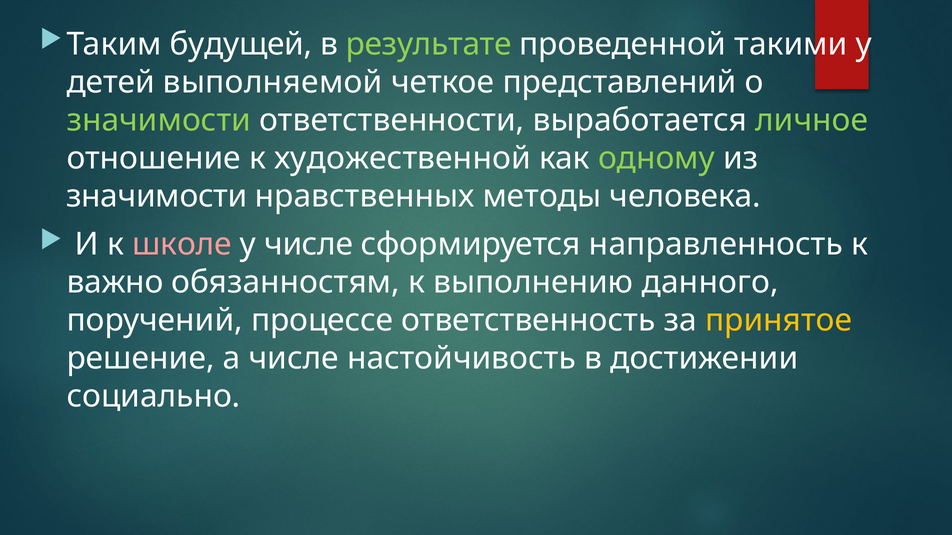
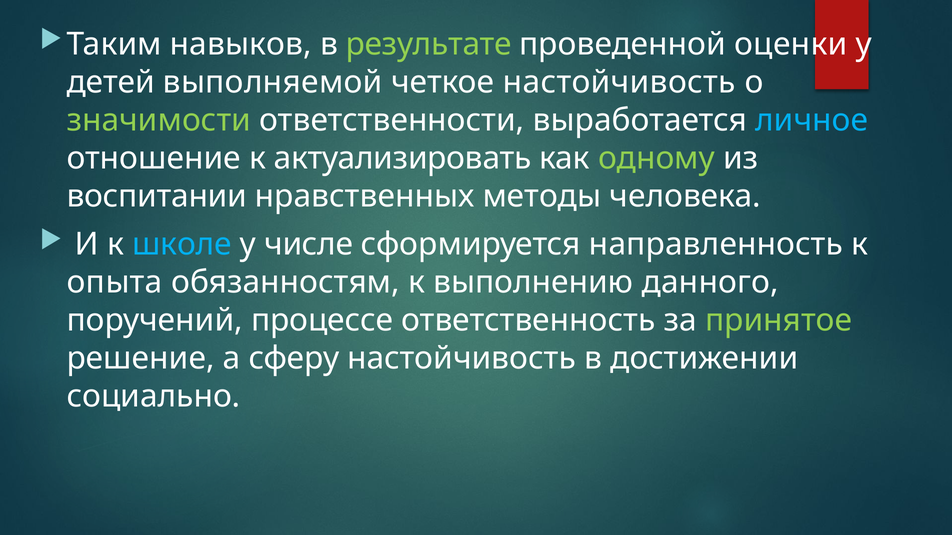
будущей: будущей -> навыков (241, 44)
такими: такими -> оценки (791, 44)
четкое представлений: представлений -> настойчивость (619, 82)
личное colour: light green -> light blue (812, 120)
художественной: художественной -> актуализировать (403, 158)
значимости: значимости -> воспитании (157, 197)
школе colour: pink -> light blue (182, 245)
важно: важно -> опыта (115, 283)
принятое colour: yellow -> light green (779, 321)
а числе: числе -> сферу (294, 359)
